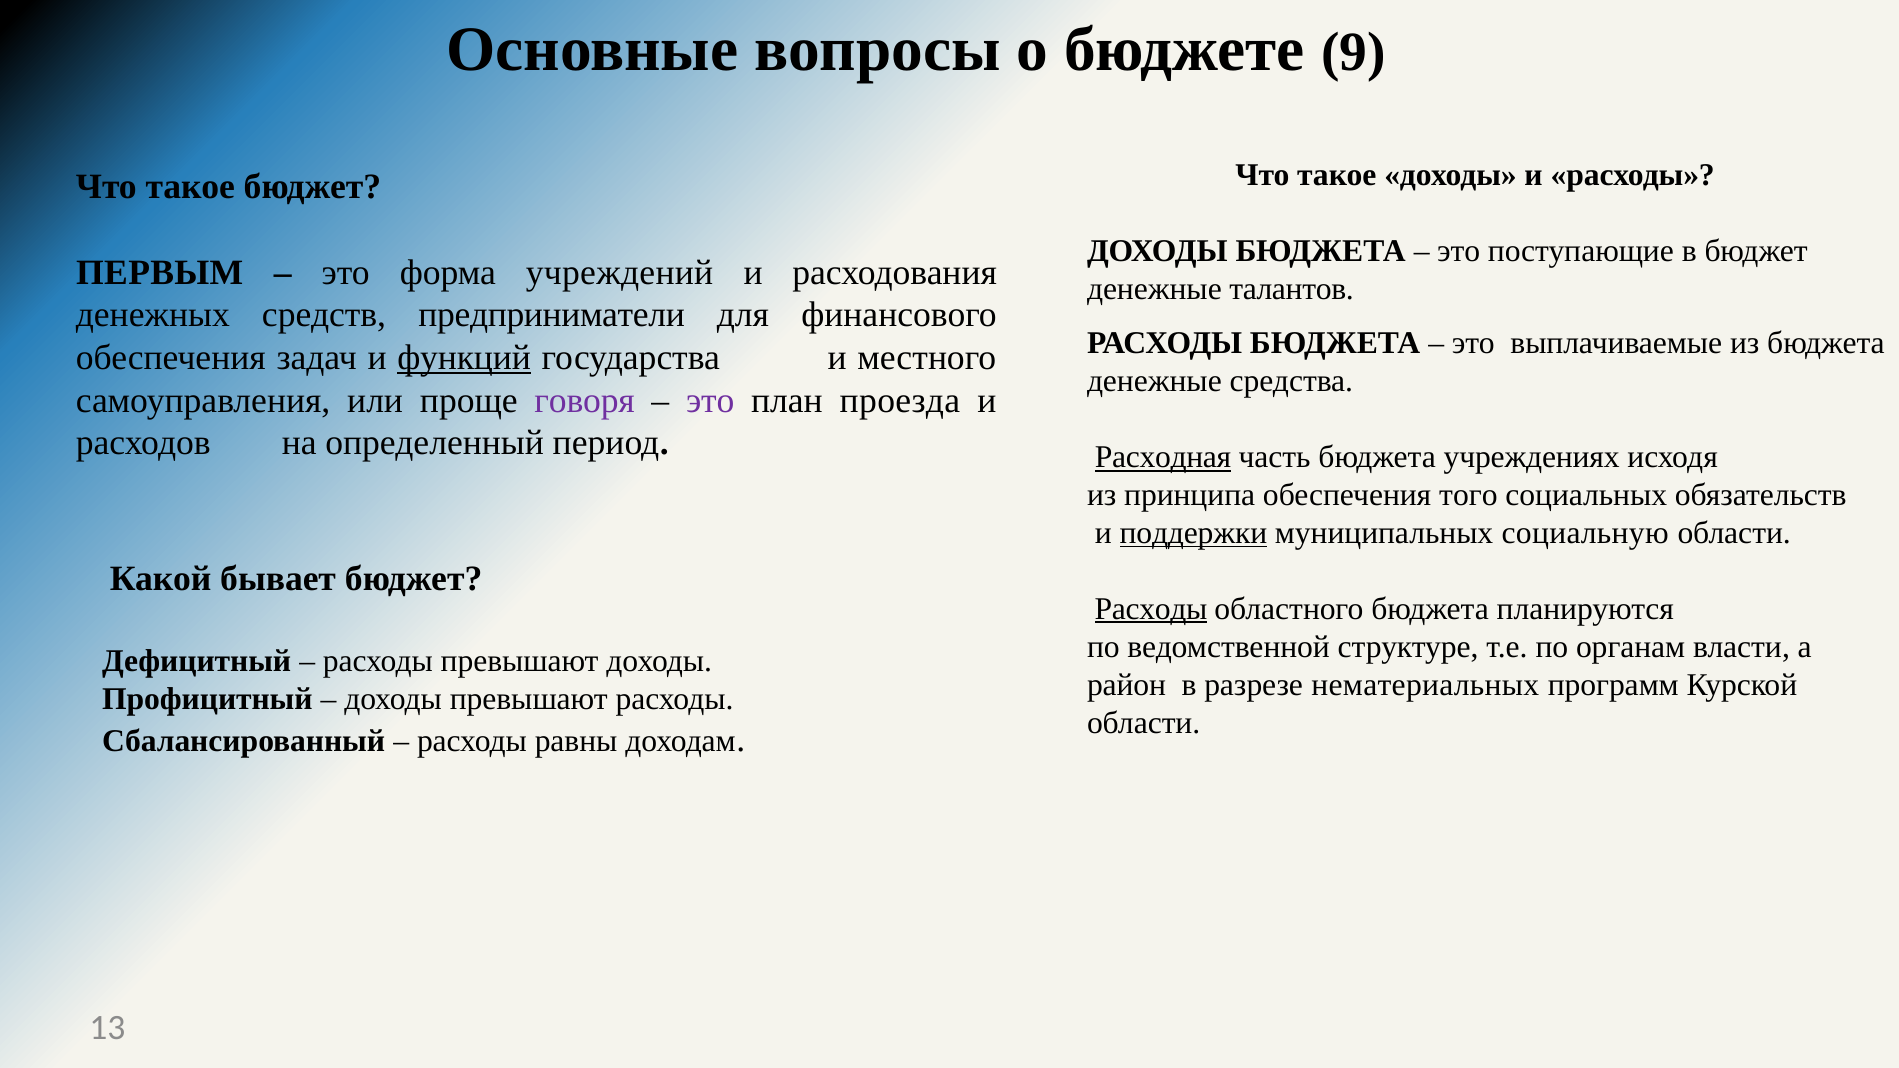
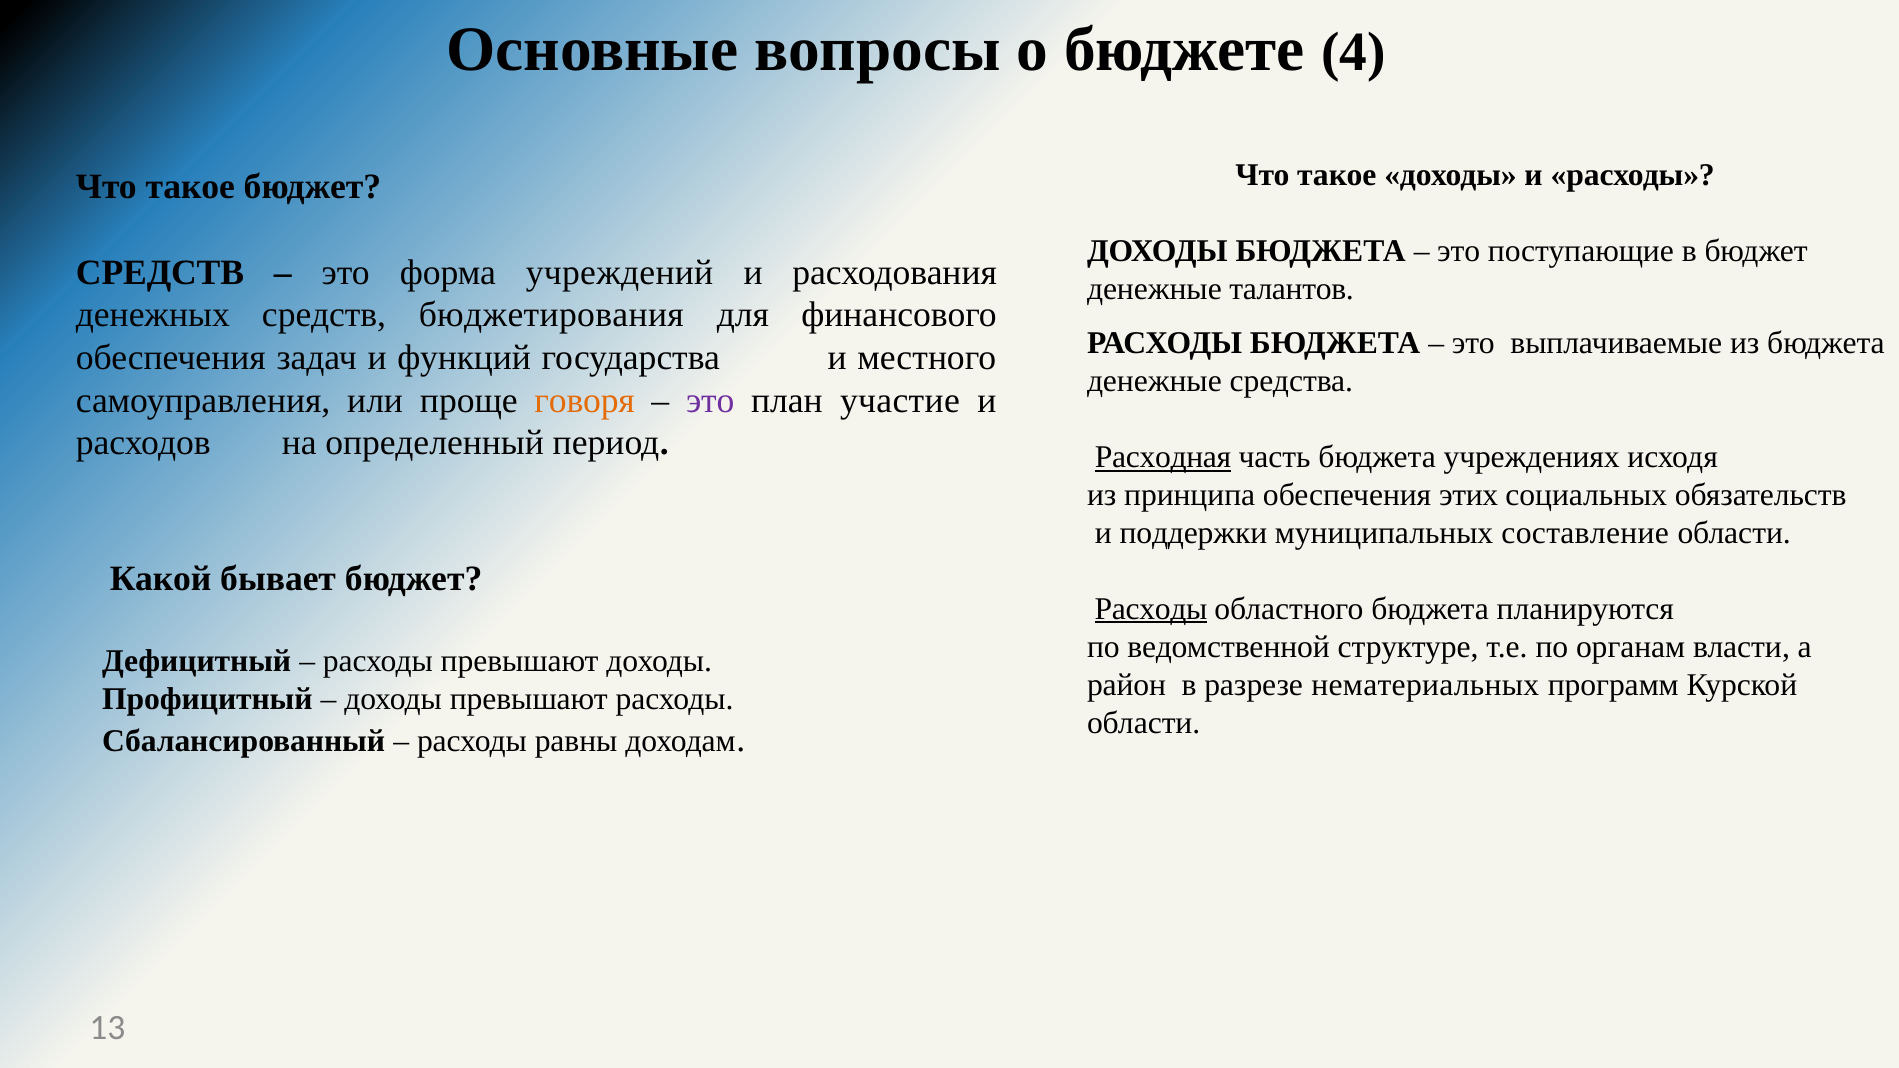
9: 9 -> 4 (1354, 52)
ПЕРВЫМ: ПЕРВЫМ -> СРЕДСТВ (160, 272)
предприниматели: предприниматели -> бюджетирования (551, 315)
функций underline: present -> none (464, 358)
говоря colour: purple -> orange (585, 401)
проезда: проезда -> участие (900, 401)
того: того -> этих (1469, 495)
поддержки underline: present -> none (1193, 533)
социальную: социальную -> составление (1585, 533)
